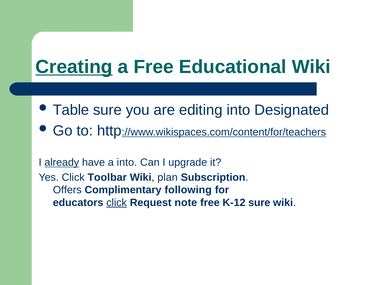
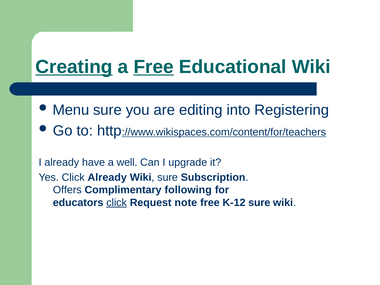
Free underline: none -> present (154, 67)
Table: Table -> Menu (71, 110)
Designated: Designated -> Registering (292, 110)
already underline: present -> none (62, 162)
a into: into -> well (127, 162)
Click Toolbar: Toolbar -> Already (107, 177)
Wiki plan: plan -> sure (168, 177)
